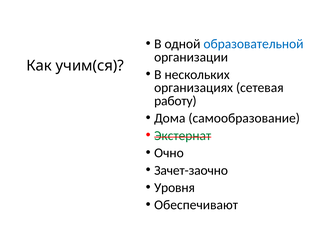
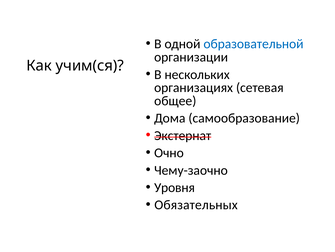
работу: работу -> общее (175, 101)
Экстернат colour: green -> black (183, 135)
Зачет-заочно: Зачет-заочно -> Чему-заочно (191, 170)
Обеспечивают: Обеспечивают -> Обязательных (196, 204)
